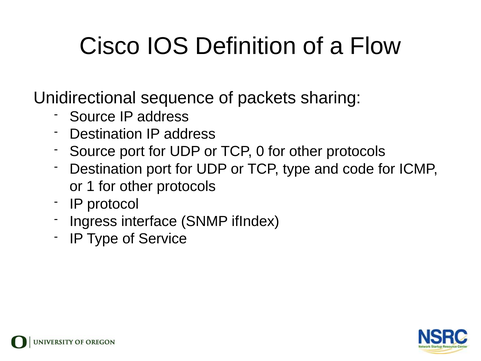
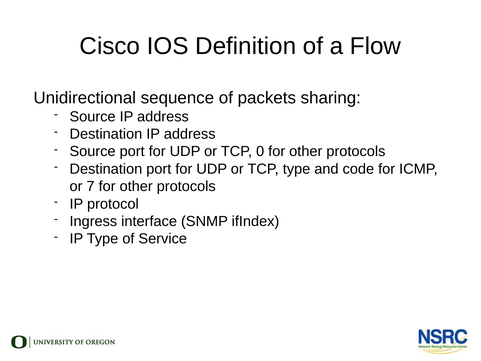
1: 1 -> 7 (91, 186)
